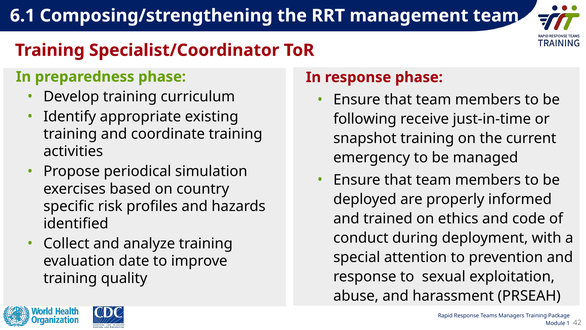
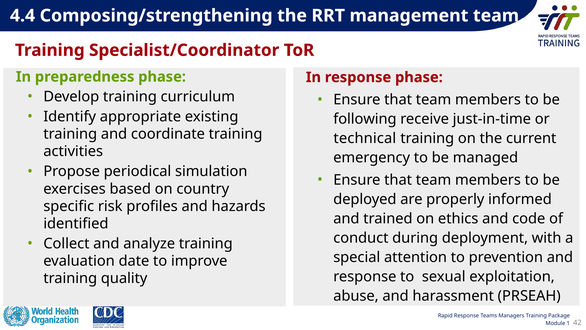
6.1: 6.1 -> 4.4 (23, 16)
snapshot: snapshot -> technical (365, 138)
